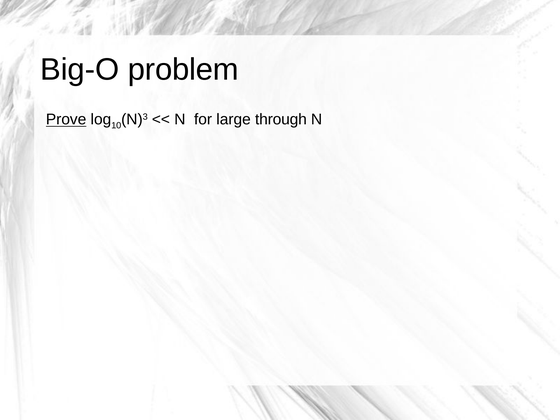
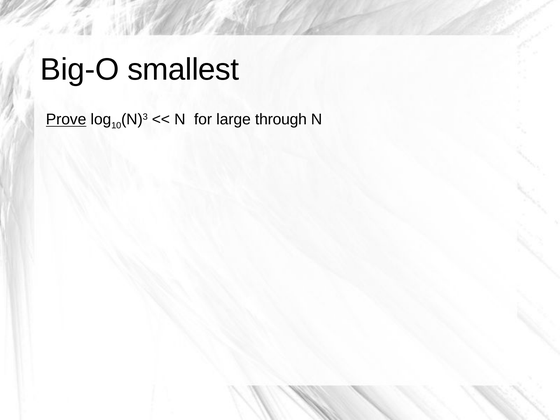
problem: problem -> smallest (183, 70)
